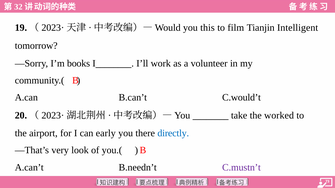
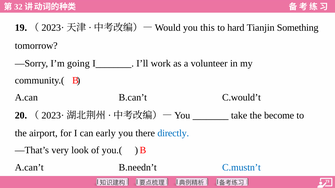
film: film -> hard (236, 28)
Intelligent: Intelligent -> Something (298, 28)
books: books -> going (78, 63)
worked: worked -> become (279, 116)
C.mustn’t colour: purple -> blue (241, 168)
